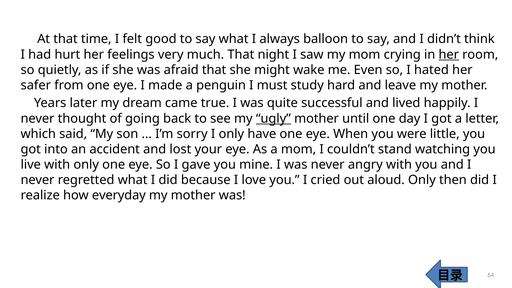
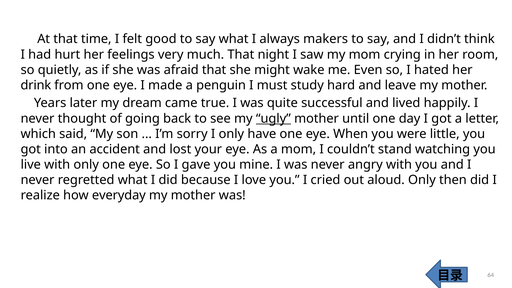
balloon: balloon -> makers (326, 39)
her underline: present -> none (449, 54)
safer: safer -> drink (36, 85)
